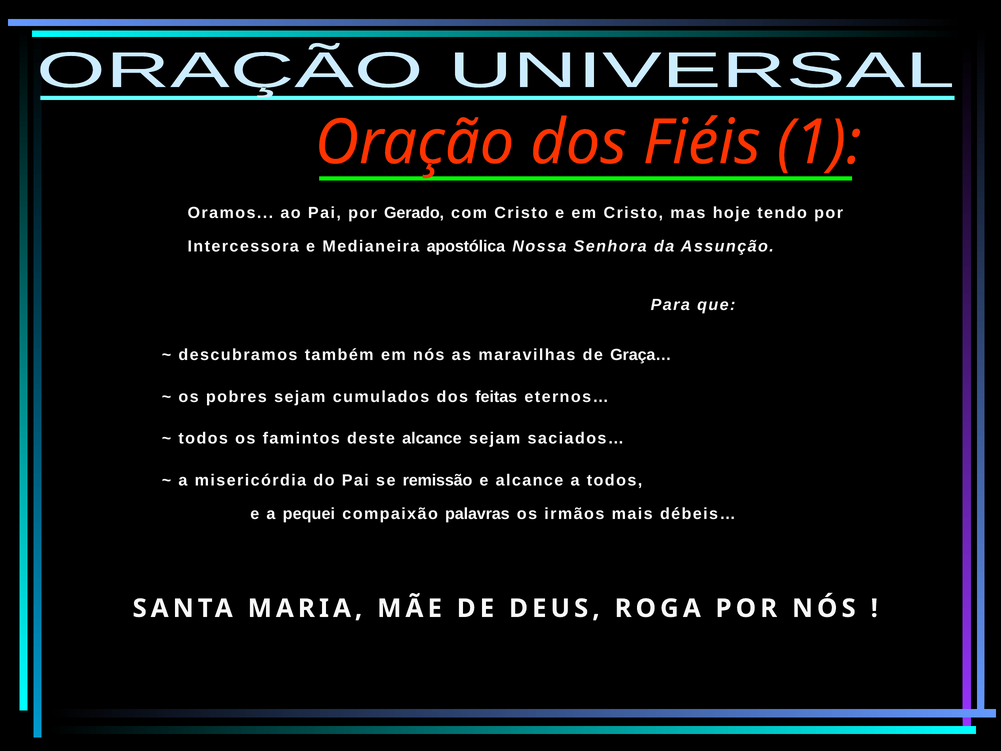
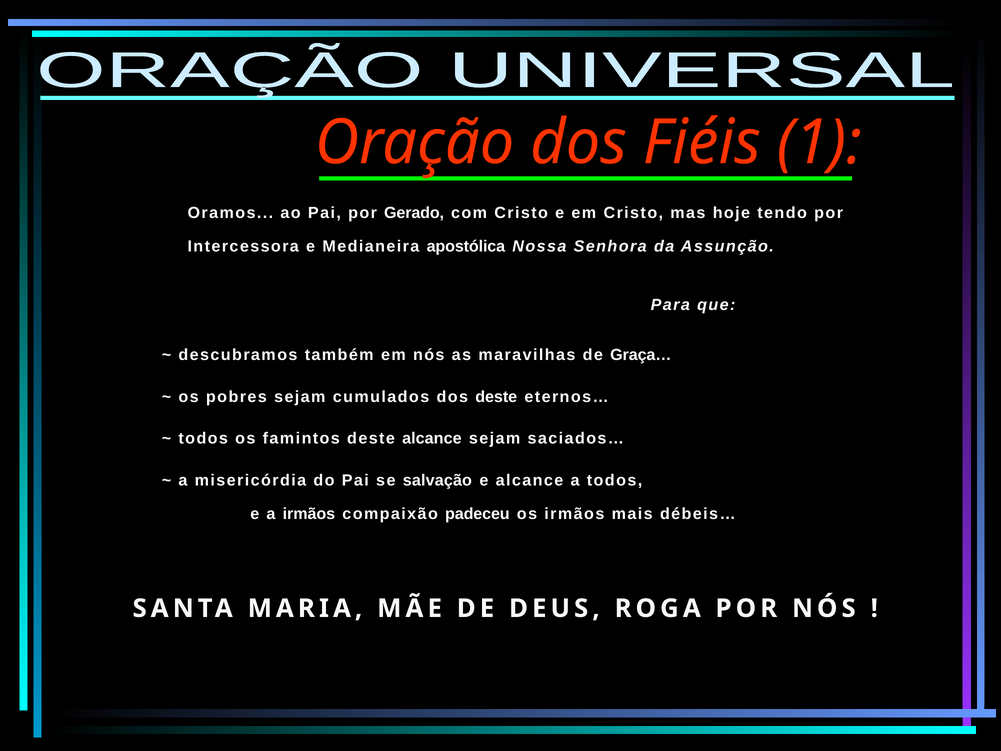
dos feitas: feitas -> deste (496, 397)
remissão: remissão -> salvação (437, 480)
a pequei: pequei -> irmãos (309, 514)
palavras: palavras -> padeceu (477, 514)
